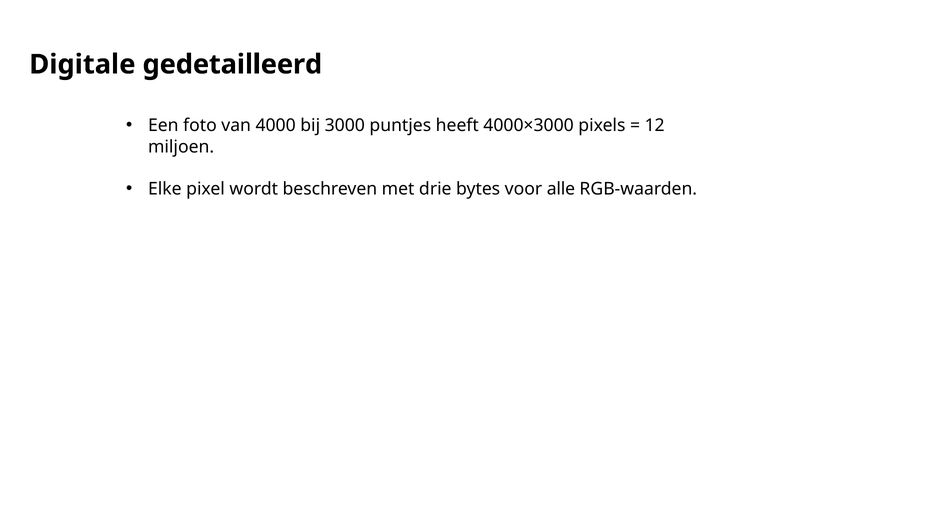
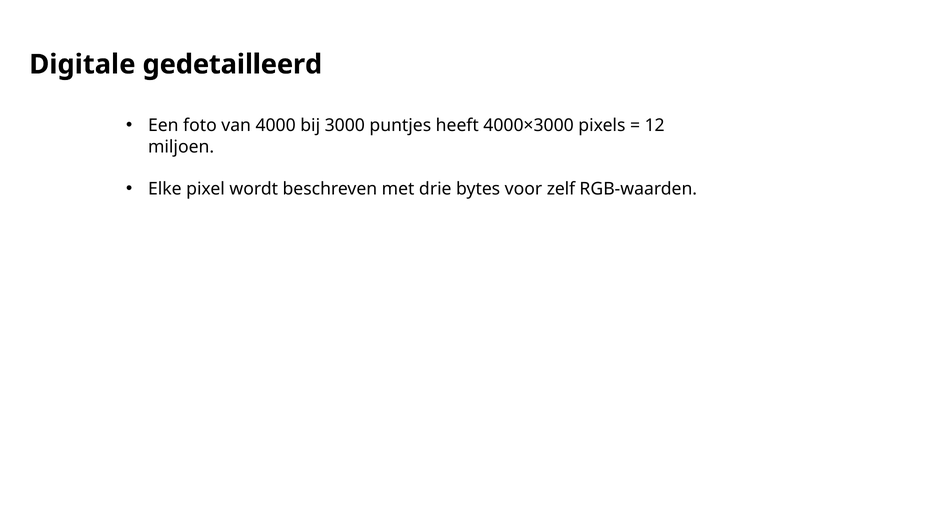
alle: alle -> zelf (561, 189)
